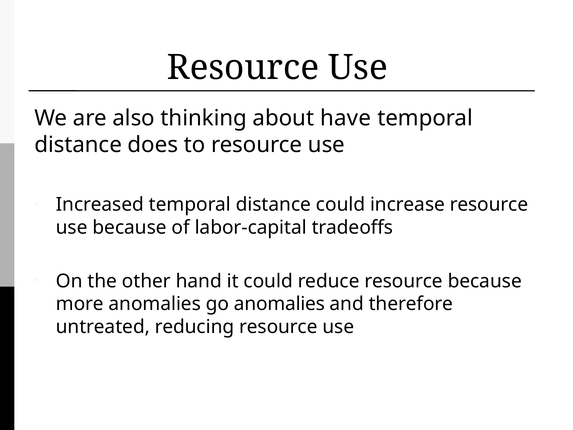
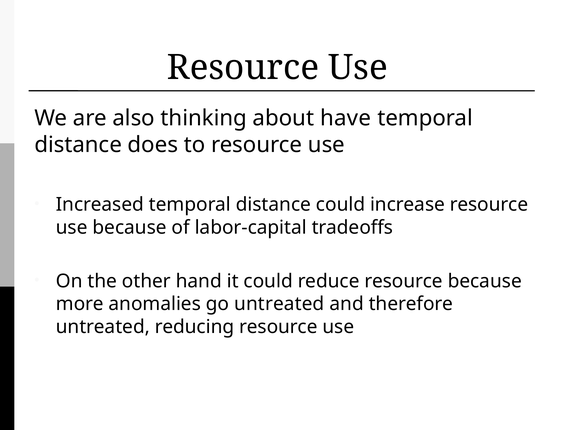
go anomalies: anomalies -> untreated (279, 304)
